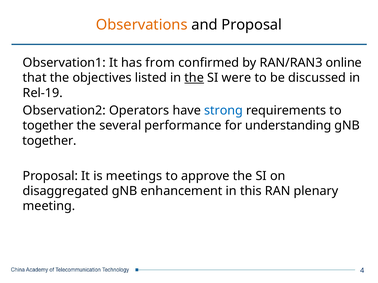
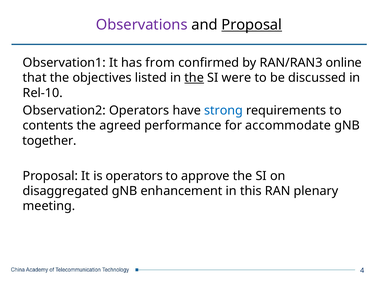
Observations colour: orange -> purple (142, 25)
Proposal underline: none -> present (252, 25)
Rel-19: Rel-19 -> Rel-10 (43, 93)
together: together -> contents (48, 126)
several: several -> agreed (120, 126)
understanding: understanding -> accommodate (288, 126)
is meetings: meetings -> operators (134, 176)
